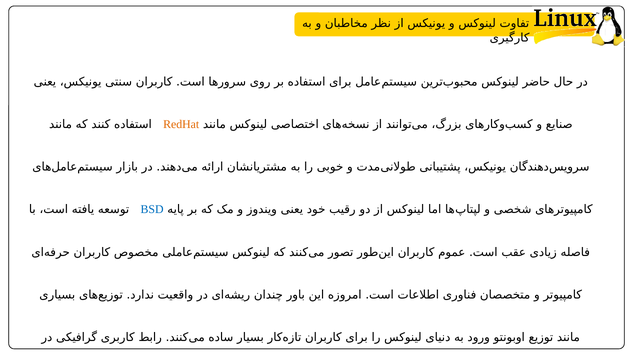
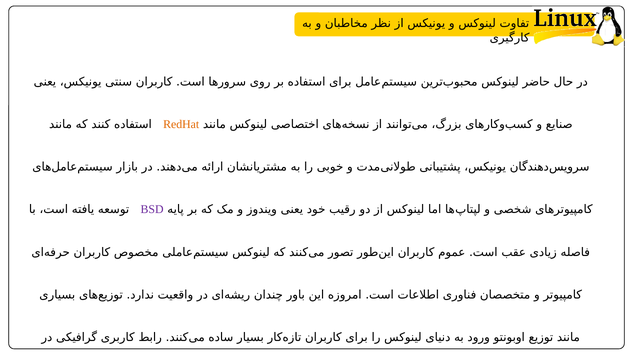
BSD colour: blue -> purple (152, 209)
